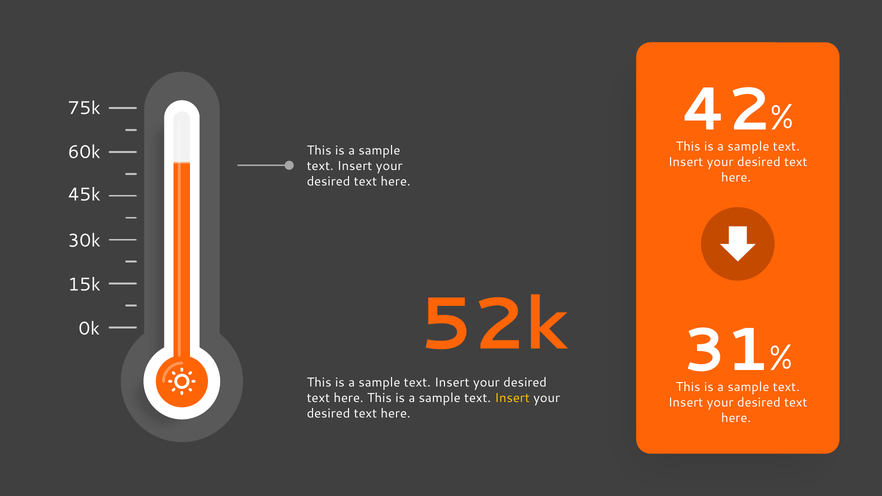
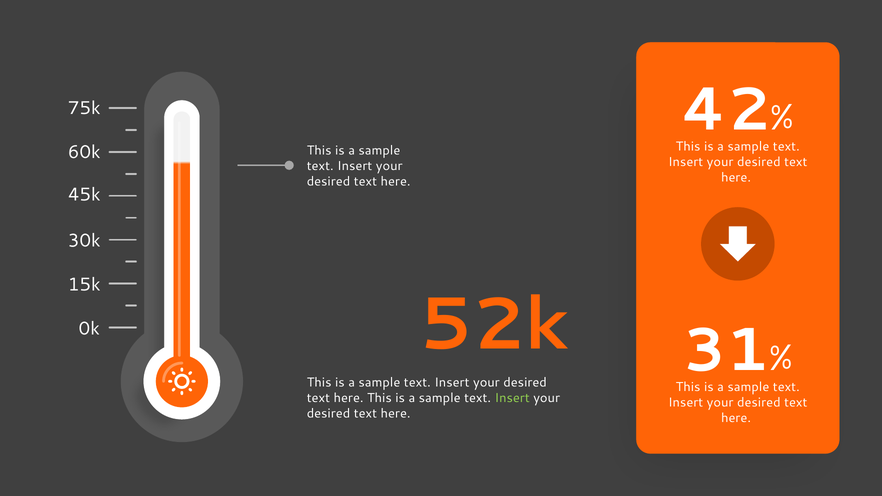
Insert colour: yellow -> light green (512, 398)
